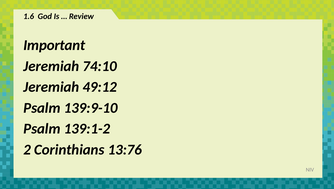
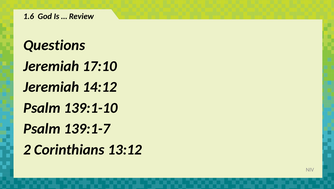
Important: Important -> Questions (54, 45)
74:10: 74:10 -> 17:10 (100, 66)
49:12: 49:12 -> 14:12 (100, 87)
139:9-10: 139:9-10 -> 139:1-10 (91, 108)
139:1-2: 139:1-2 -> 139:1-7 (87, 128)
13:76: 13:76 -> 13:12 (125, 149)
